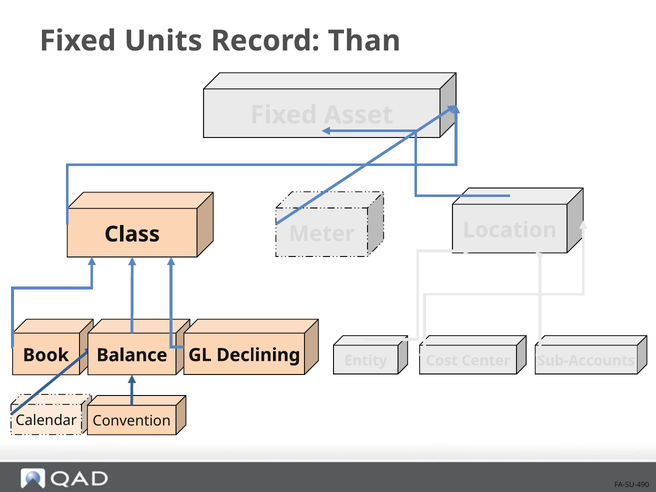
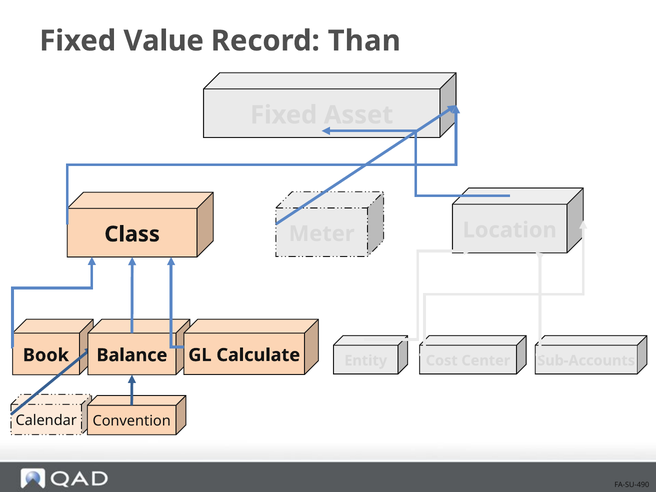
Units: Units -> Value (164, 41)
Declining: Declining -> Calculate (258, 355)
